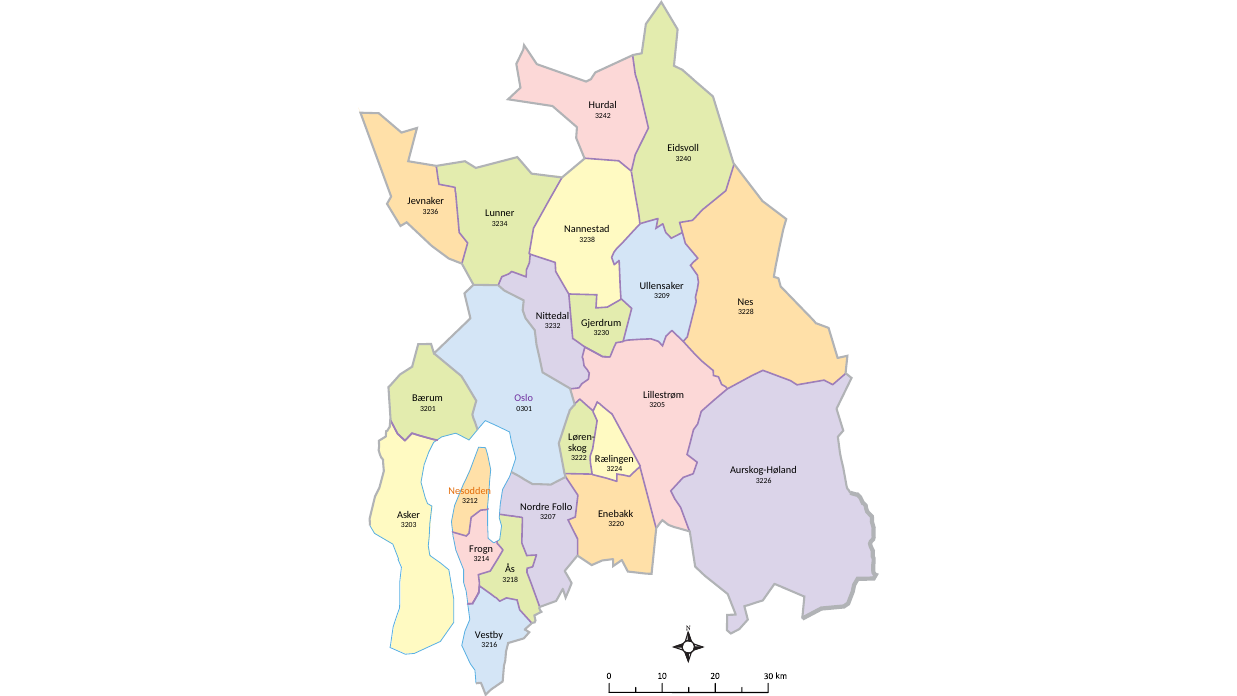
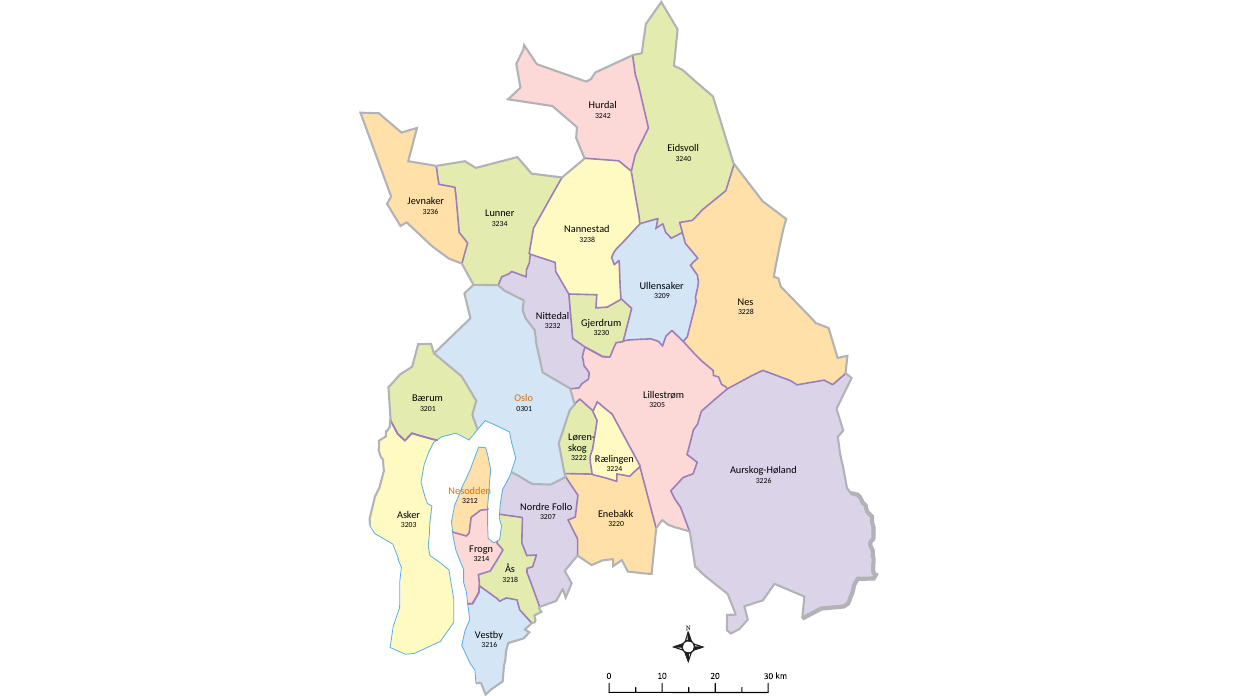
Oslo colour: purple -> orange (524, 398)
